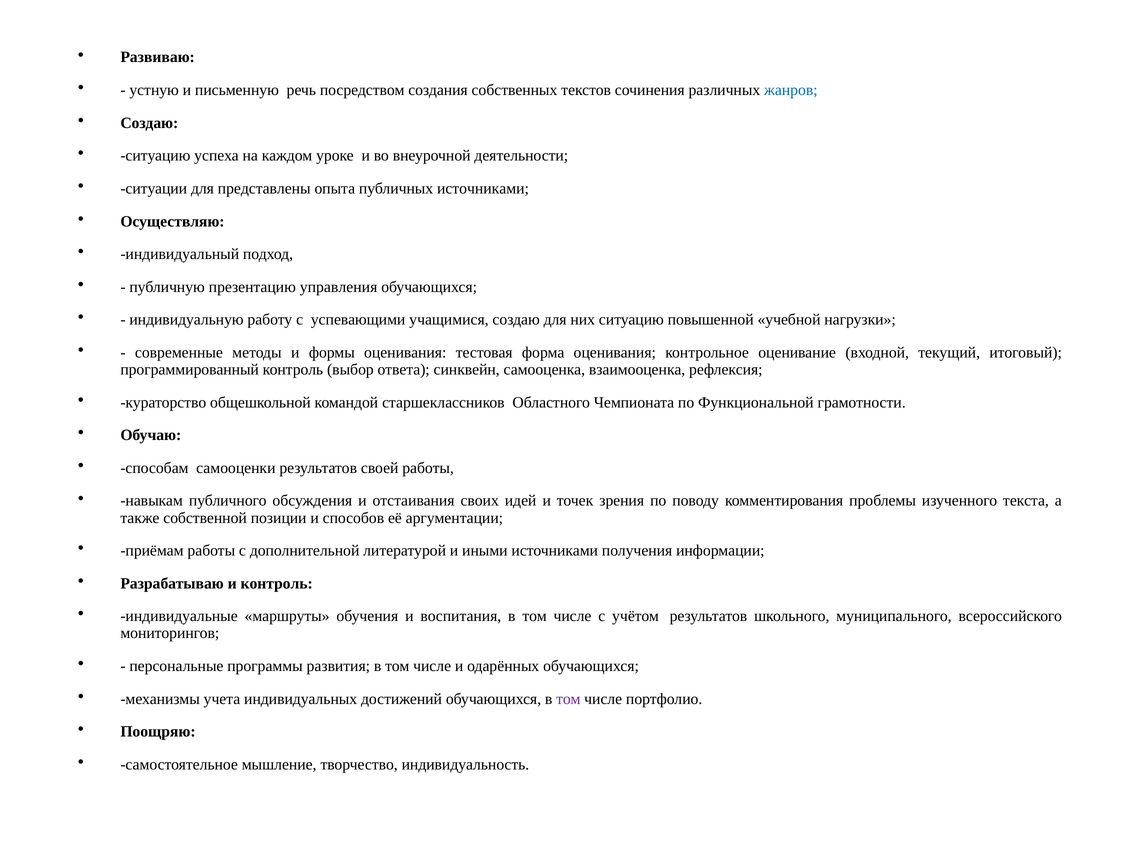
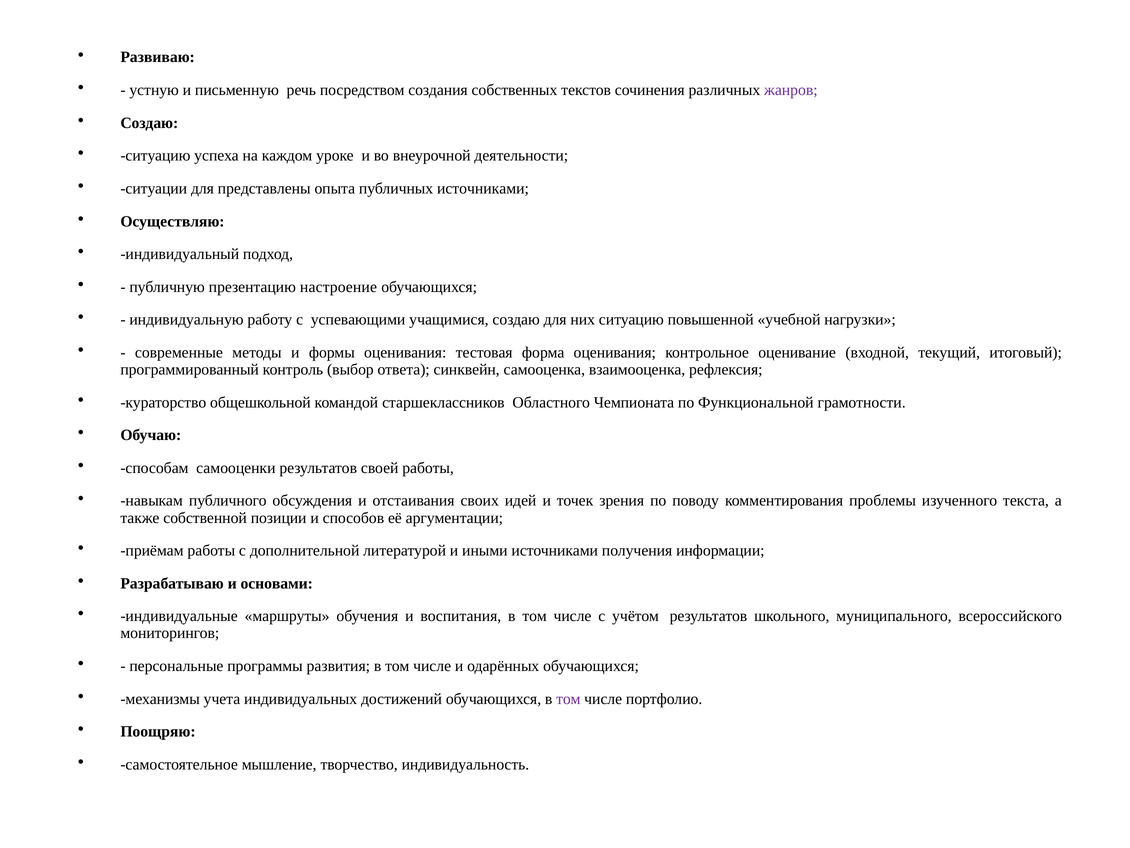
жанров colour: blue -> purple (791, 90)
управления: управления -> настроение (339, 287)
и контроль: контроль -> основами (277, 583)
